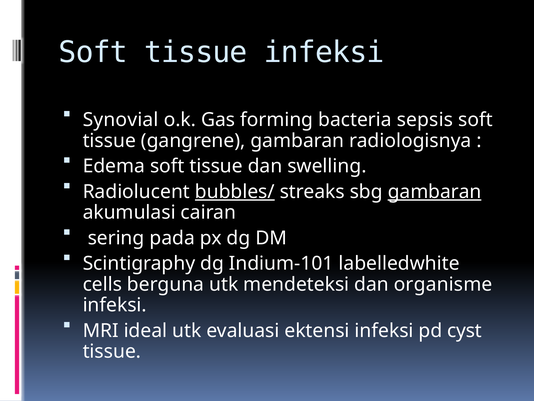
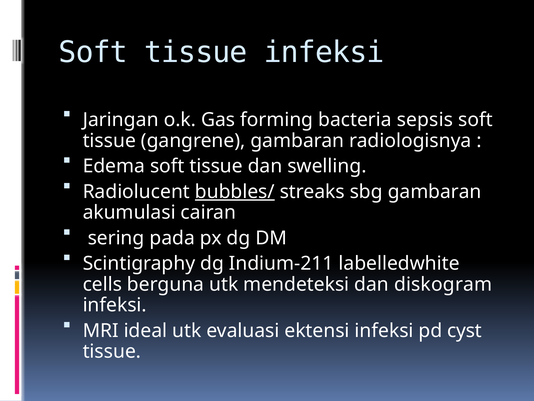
Synovial: Synovial -> Jaringan (121, 120)
gambaran underline: present -> none (435, 191)
Indium-101: Indium-101 -> Indium-211 (281, 263)
organisme: organisme -> diskogram (443, 284)
